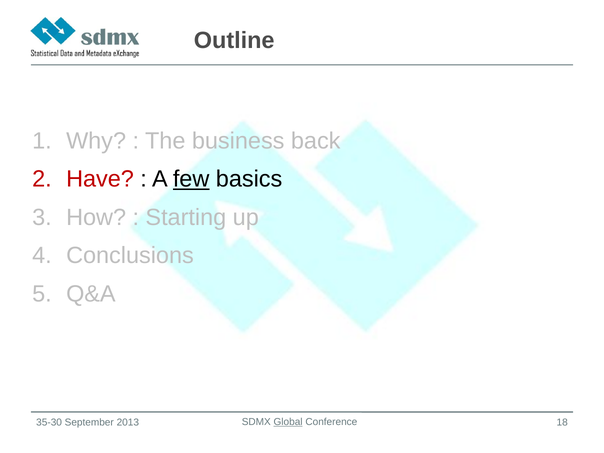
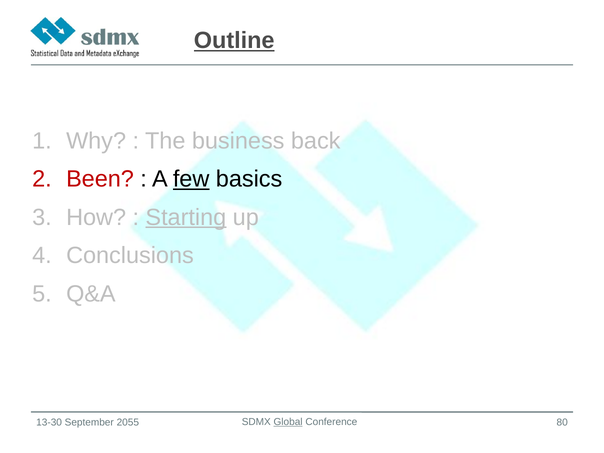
Outline underline: none -> present (234, 41)
Have: Have -> Been (100, 179)
Starting underline: none -> present (186, 217)
35-30: 35-30 -> 13-30 (49, 422)
2013: 2013 -> 2055 (128, 422)
18: 18 -> 80 (562, 422)
